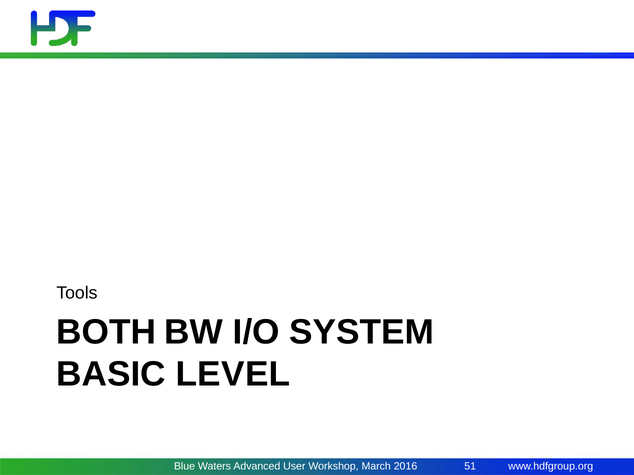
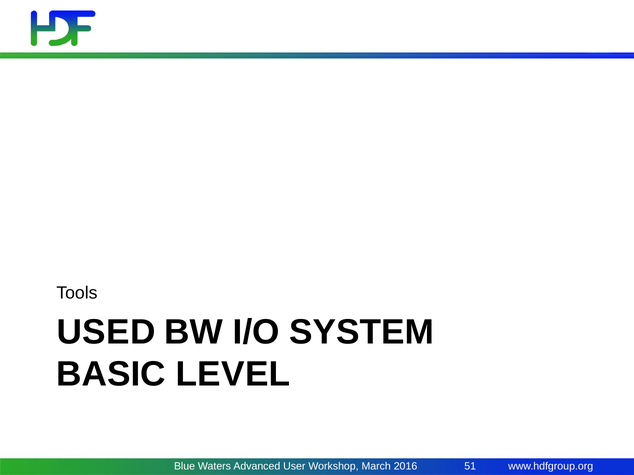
BOTH: BOTH -> USED (106, 332)
